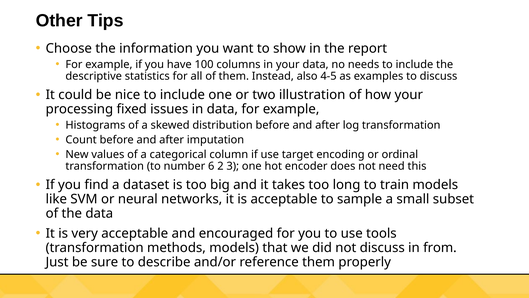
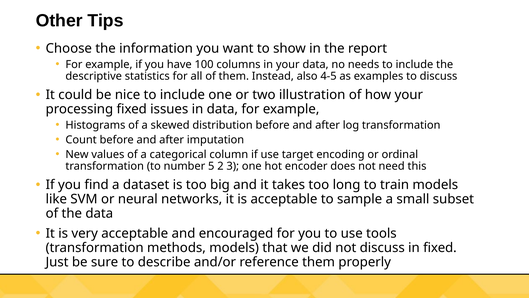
6: 6 -> 5 (211, 166)
in from: from -> fixed (440, 247)
